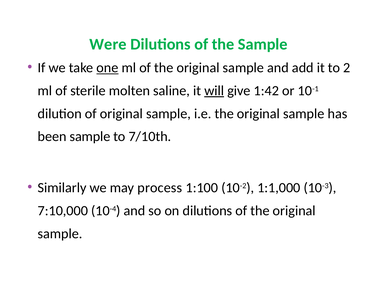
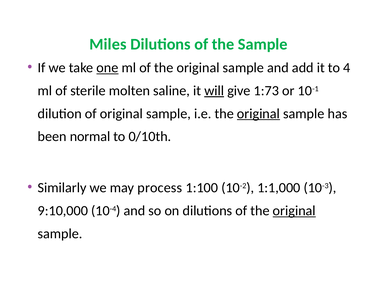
Were: Were -> Miles (108, 44)
2: 2 -> 4 (347, 68)
1:42: 1:42 -> 1:73 (266, 91)
original underline: none -> present (258, 114)
been sample: sample -> normal (90, 136)
7/10th: 7/10th -> 0/10th (150, 136)
7:10,000: 7:10,000 -> 9:10,000 (63, 211)
original underline: none -> present (294, 211)
